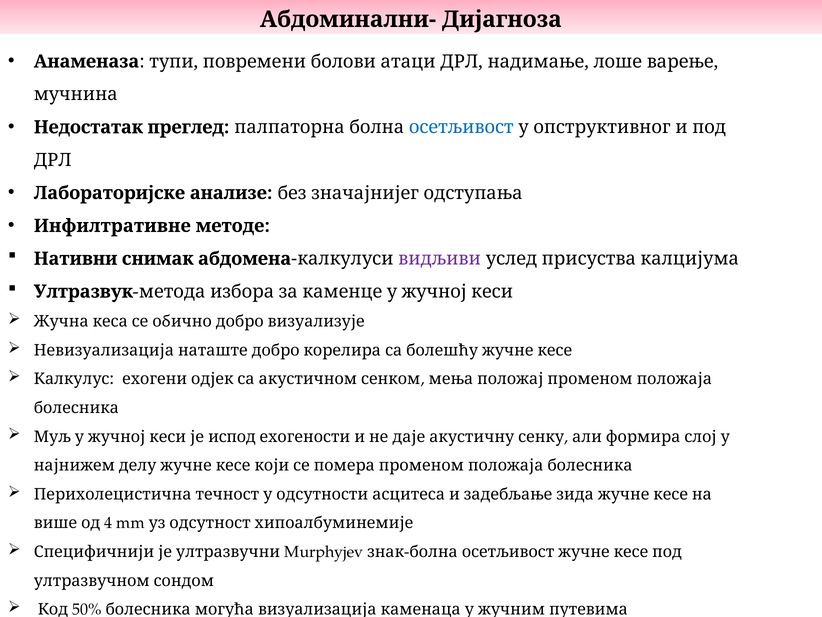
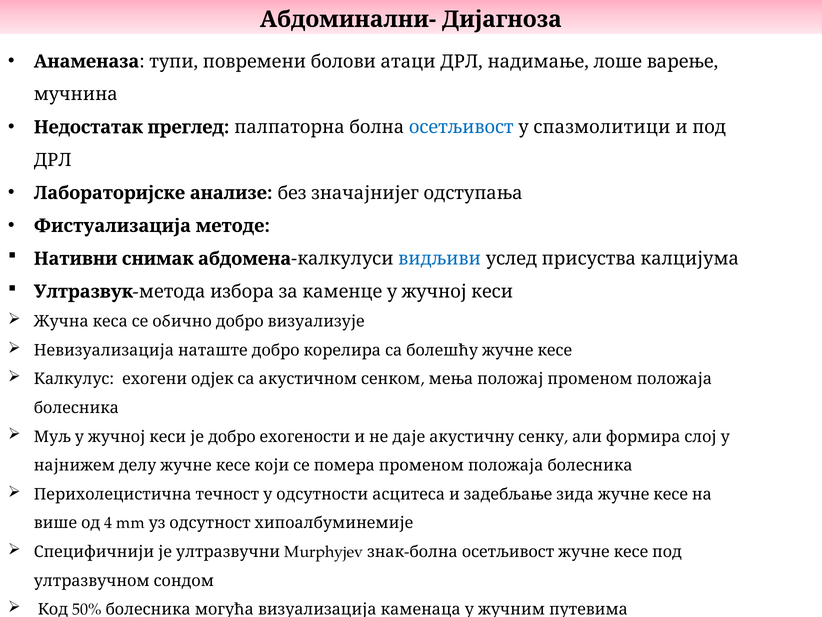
опструктивног: опструктивног -> спазмолитици (602, 127)
Инфилтративне: Инфилтративне -> Фистуализација (112, 226)
видљиви colour: purple -> blue (440, 259)
је испод: испод -> добро (232, 436)
